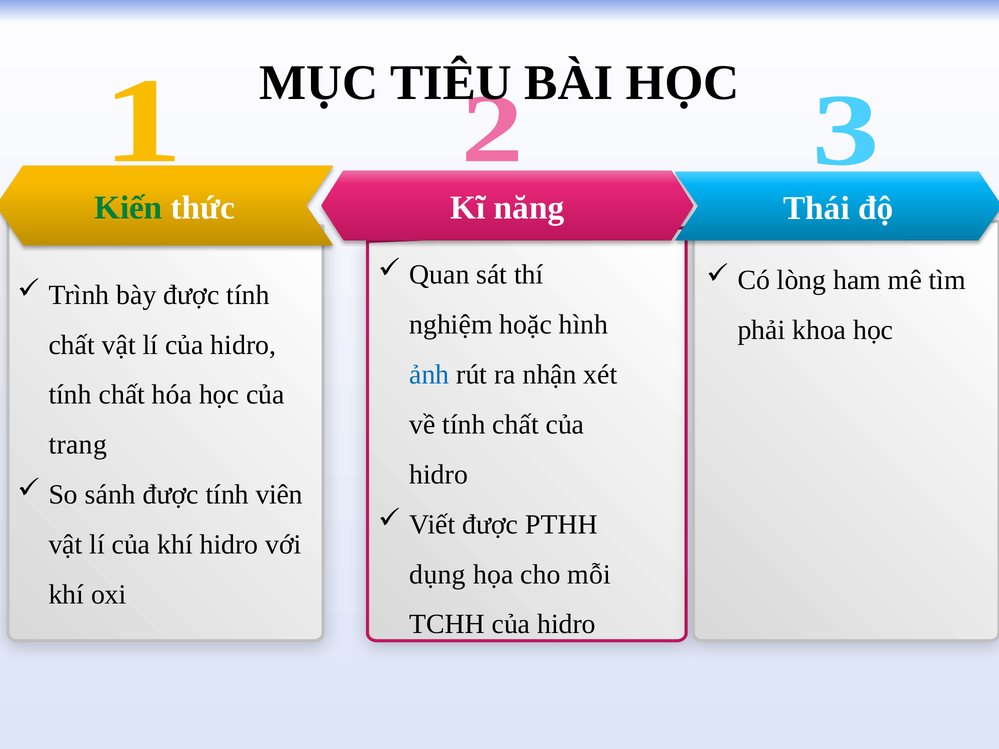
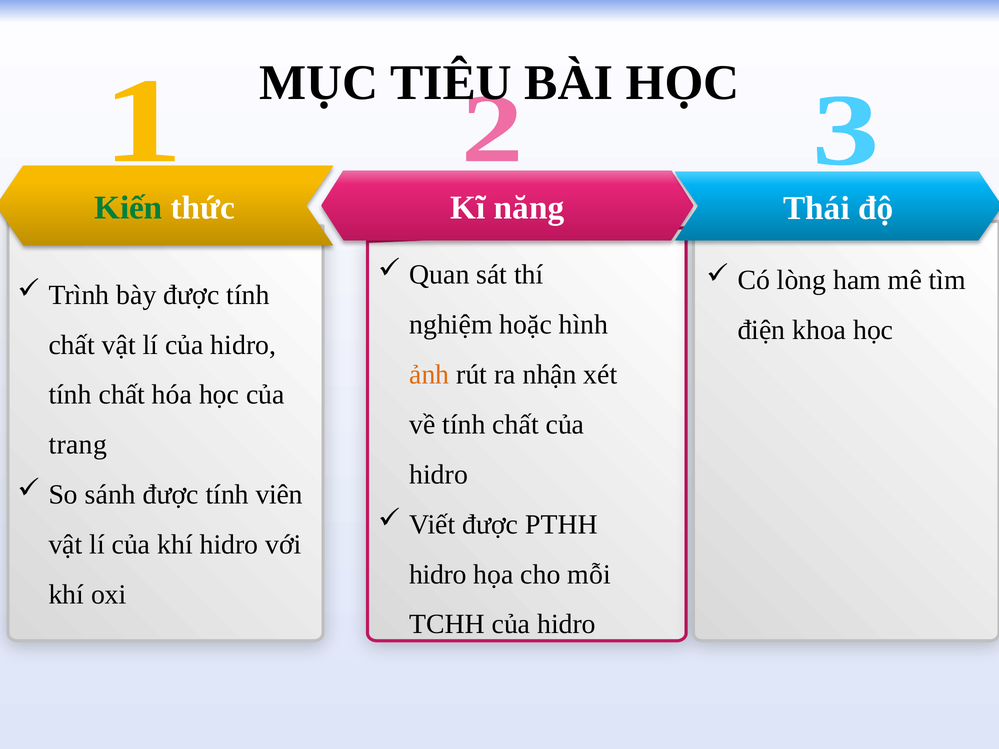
phải: phải -> điện (761, 330)
ảnh colour: blue -> orange (429, 375)
dụng: dụng -> hidro (438, 575)
